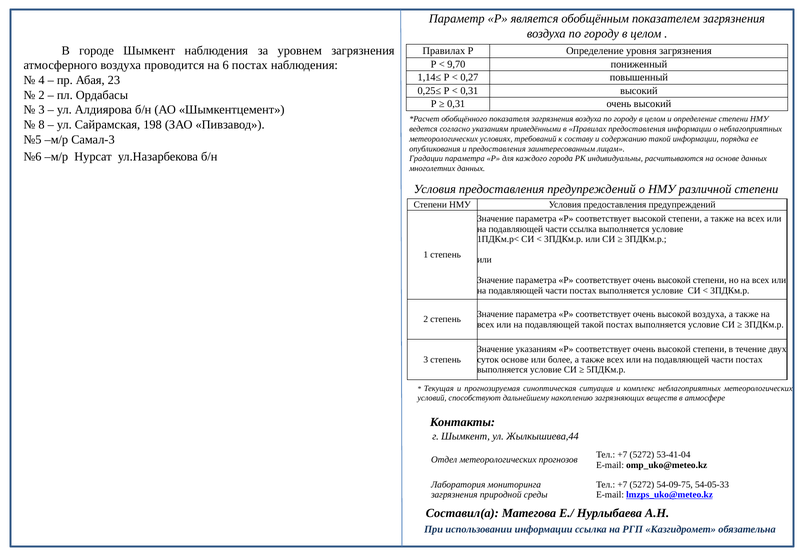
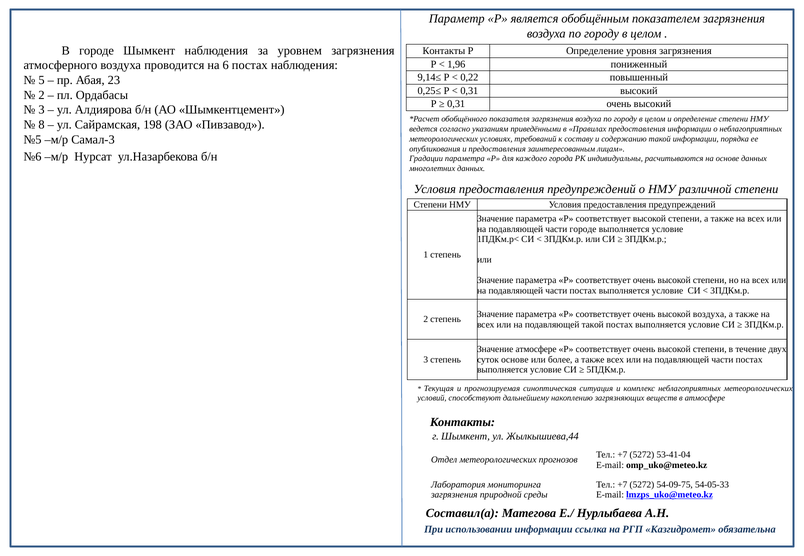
Правилах: Правилах -> Контакты (444, 51)
9,70: 9,70 -> 1,96 (456, 64)
1,14≤: 1,14≤ -> 9,14≤ (429, 78)
0,27: 0,27 -> 0,22 (469, 78)
4: 4 -> 5 (42, 80)
части ссылка: ссылка -> городе (583, 229)
Значение указаниям: указаниям -> атмосфере (536, 350)
